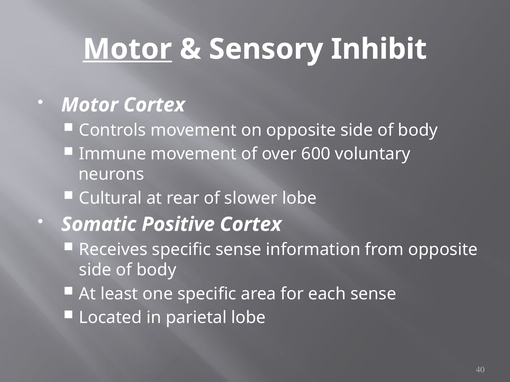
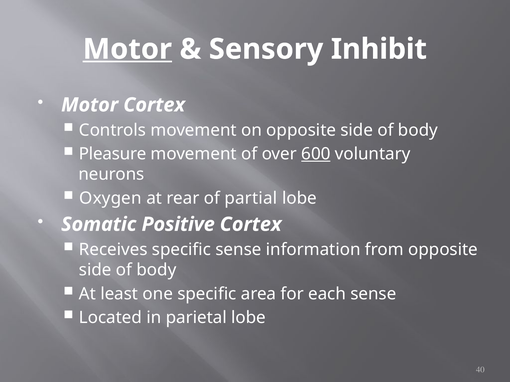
Immune: Immune -> Pleasure (113, 154)
600 underline: none -> present (316, 154)
Cultural: Cultural -> Oxygen (110, 198)
slower: slower -> partial (251, 198)
